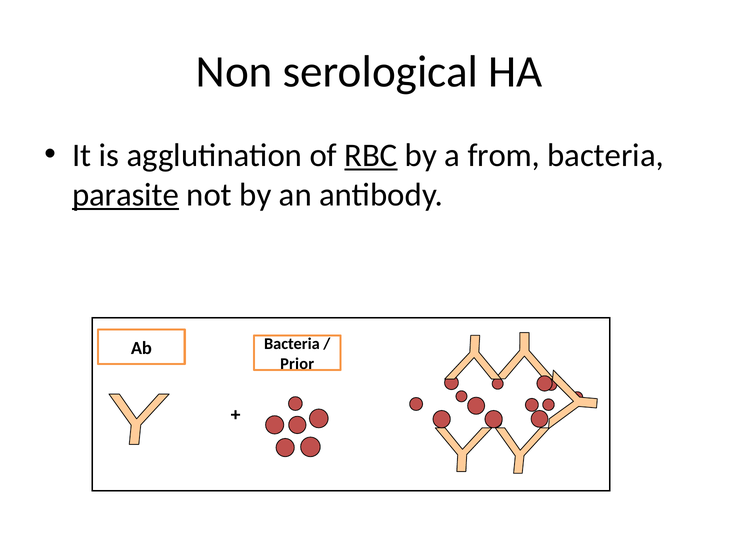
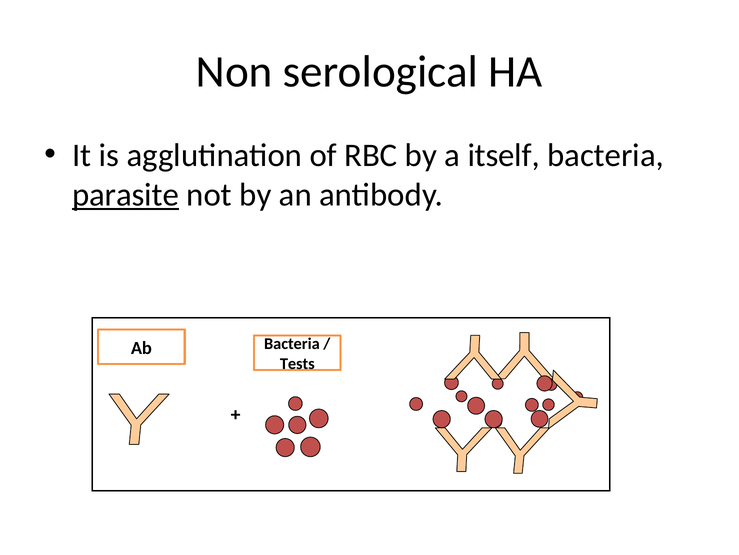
RBC underline: present -> none (371, 155)
from: from -> itself (504, 155)
Prior: Prior -> Tests (297, 363)
